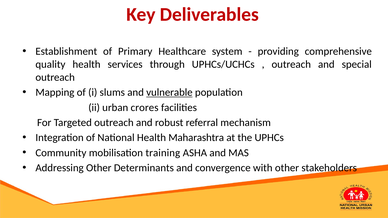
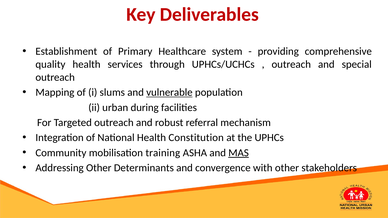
crores: crores -> during (145, 108)
Maharashtra: Maharashtra -> Constitution (196, 138)
MAS underline: none -> present (239, 153)
